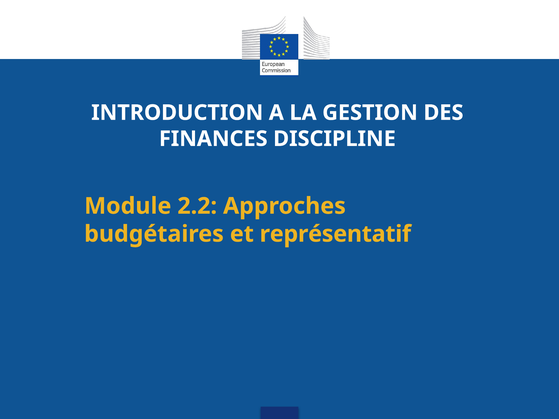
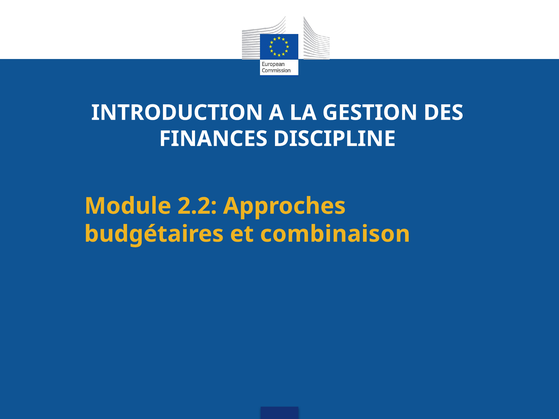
représentatif: représentatif -> combinaison (335, 234)
